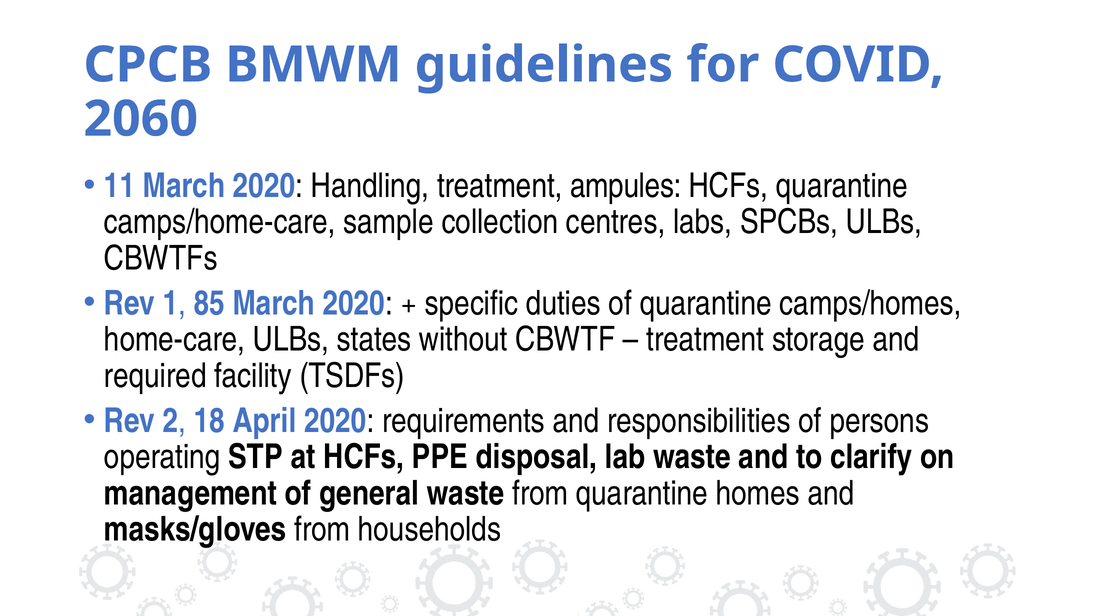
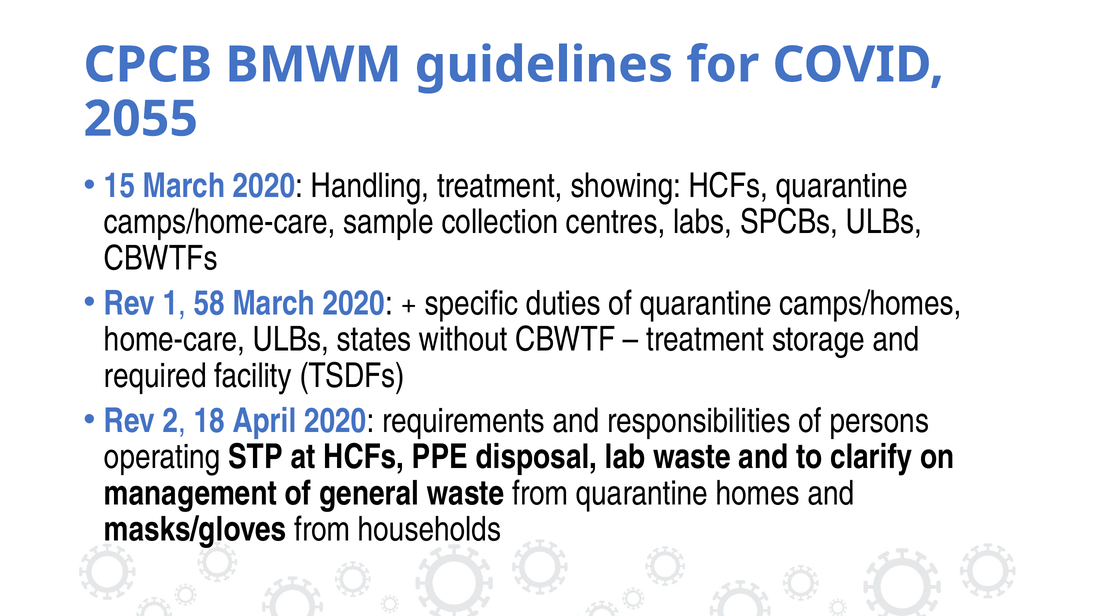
2060: 2060 -> 2055 (141, 119)
11: 11 -> 15 (120, 186)
ampules: ampules -> showing (626, 186)
85: 85 -> 58 (209, 303)
